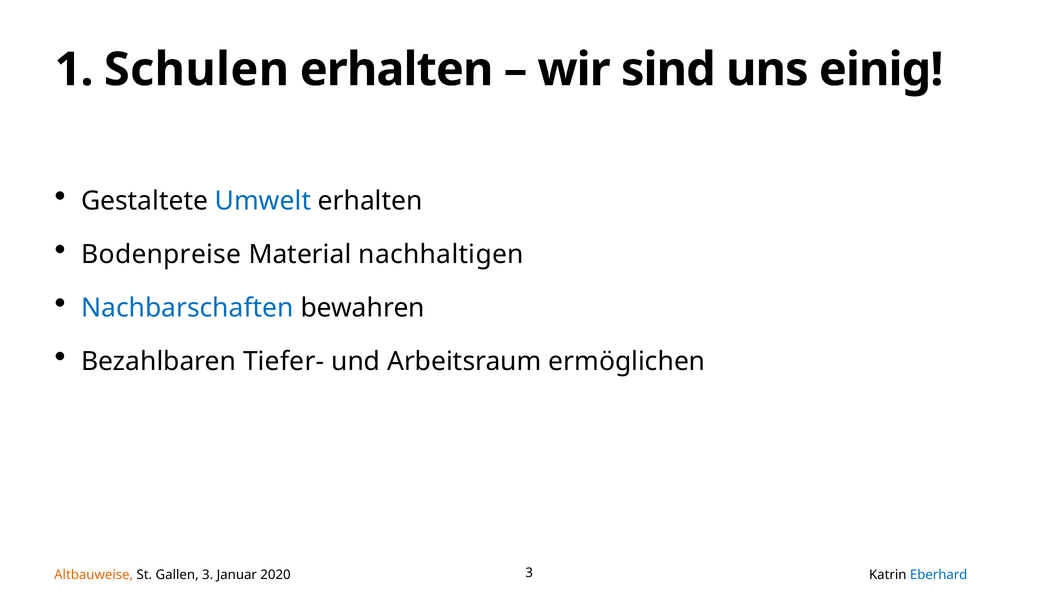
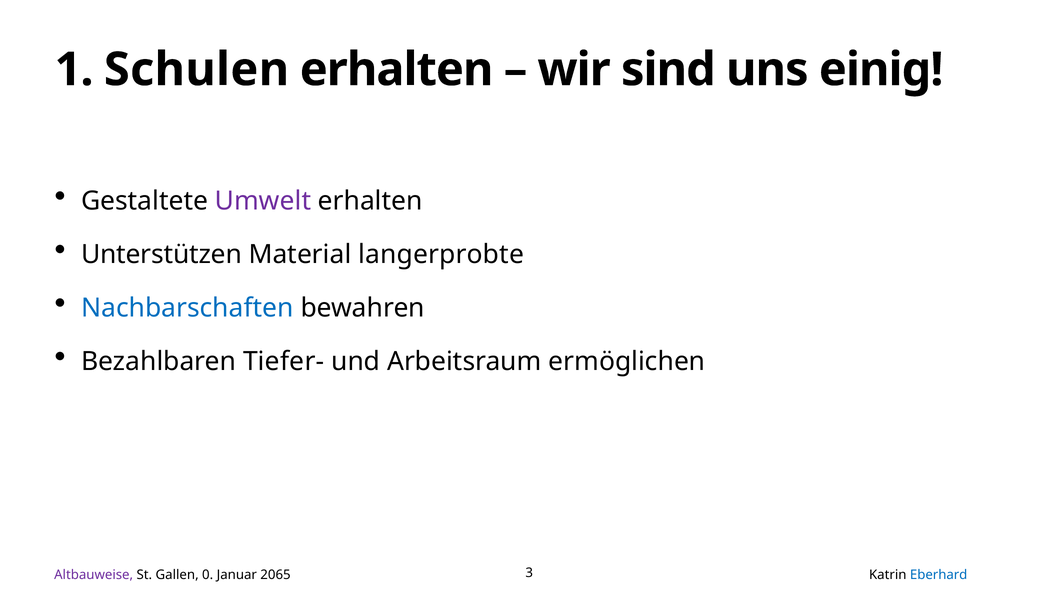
Umwelt colour: blue -> purple (263, 201)
Bodenpreise: Bodenpreise -> Unterstützen (162, 254)
nachhaltigen: nachhaltigen -> langerprobte (441, 254)
Altbauweise colour: orange -> purple (94, 574)
Gallen 3: 3 -> 0 (208, 574)
2020: 2020 -> 2065 (276, 574)
